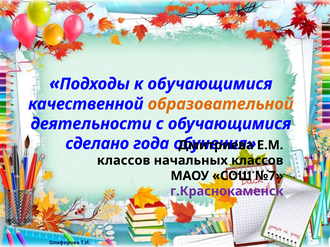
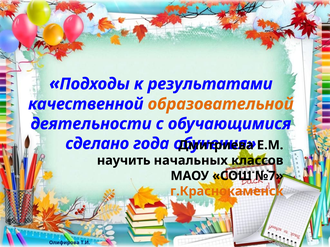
к обучающимися: обучающимися -> результатами (210, 84)
классов: классов -> научить (124, 161)
г.Краснокаменск colour: purple -> orange (227, 192)
